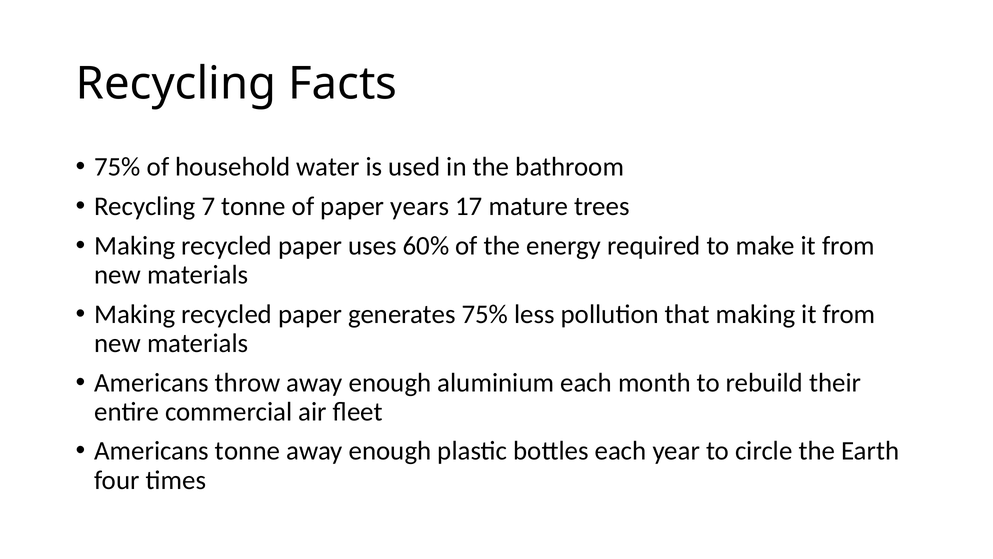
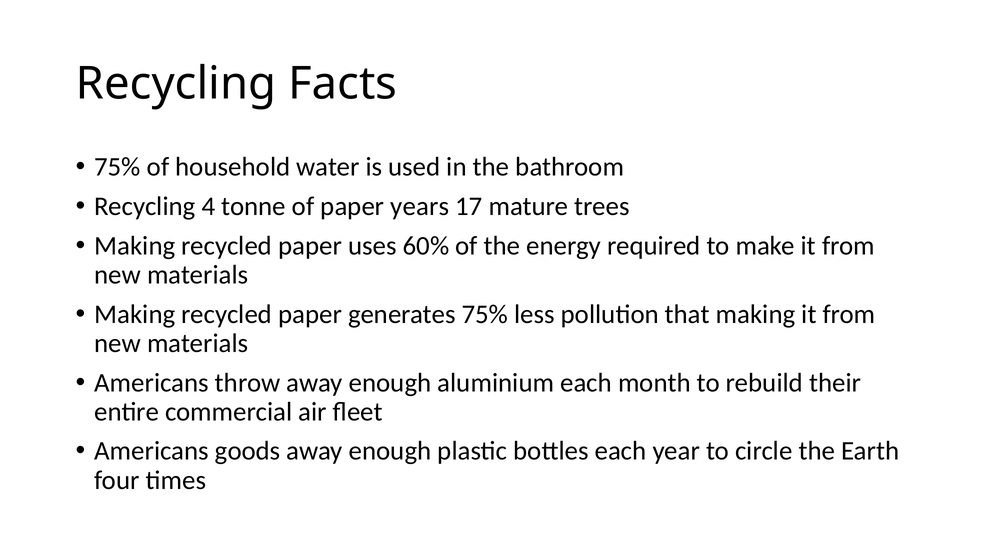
7: 7 -> 4 (208, 206)
Americans tonne: tonne -> goods (248, 451)
